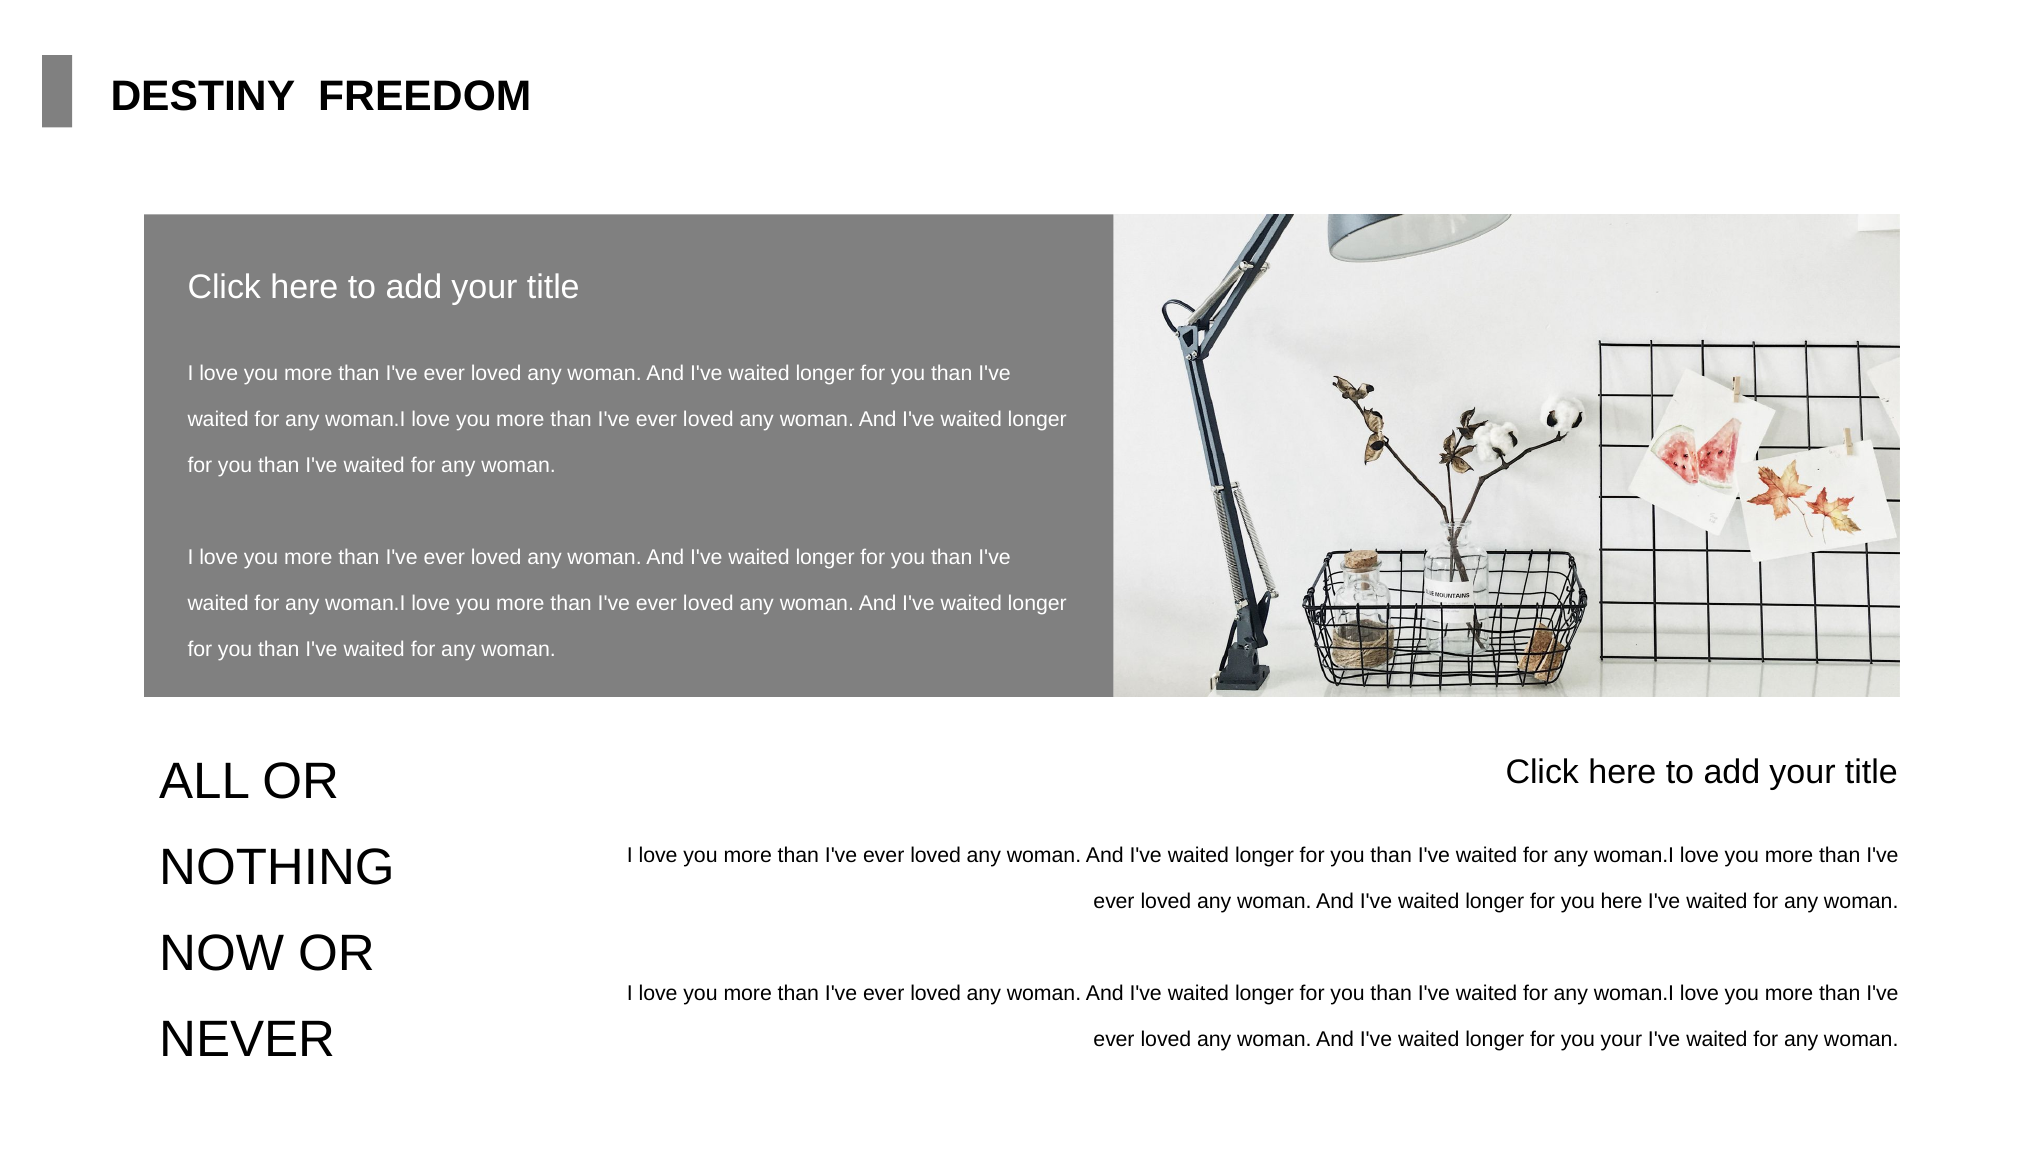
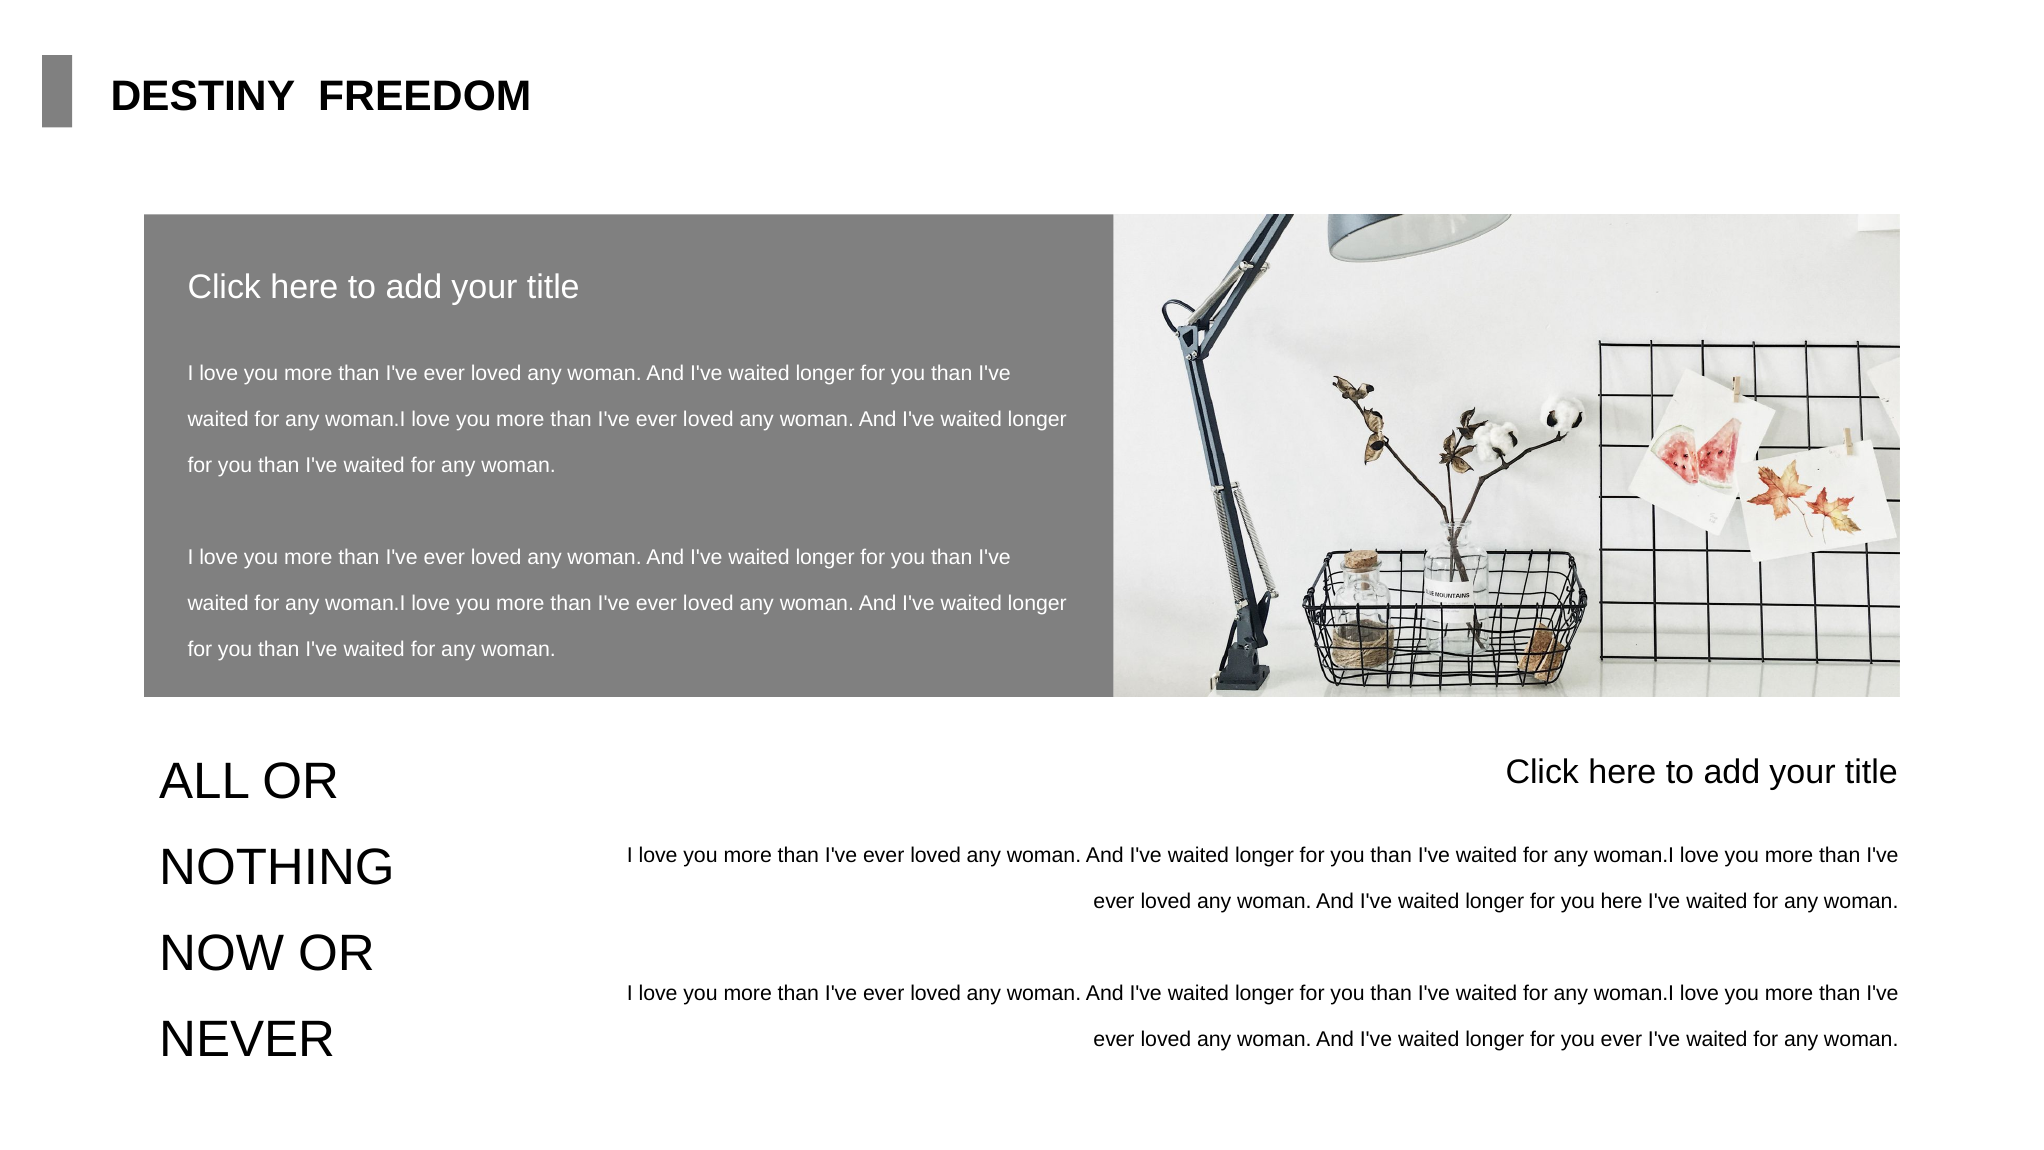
you your: your -> ever (1621, 1039)
